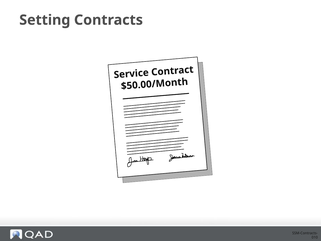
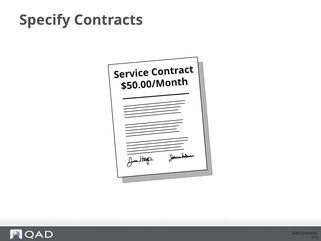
Setting: Setting -> Specify (45, 20)
